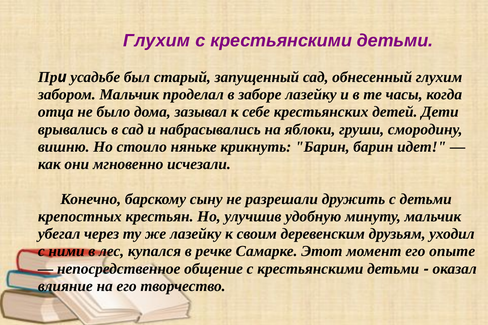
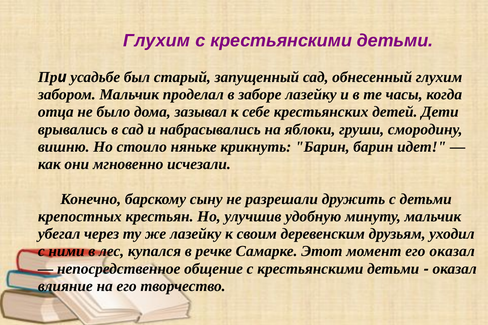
его опыте: опыте -> оказал (452, 252)
